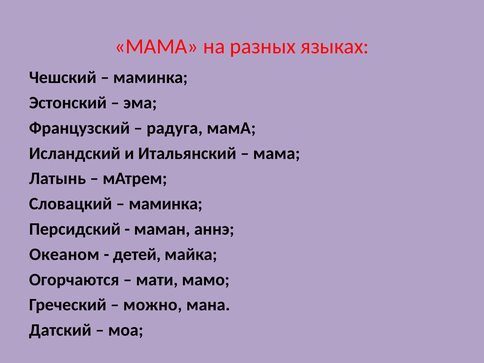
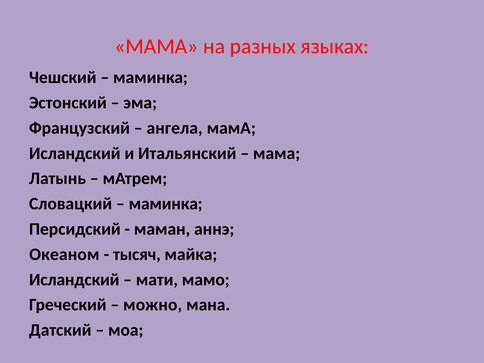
радуга: радуга -> ангела (175, 128)
детей: детей -> тысяч (137, 254)
Огорчаются: Огорчаются -> Исландский (74, 280)
